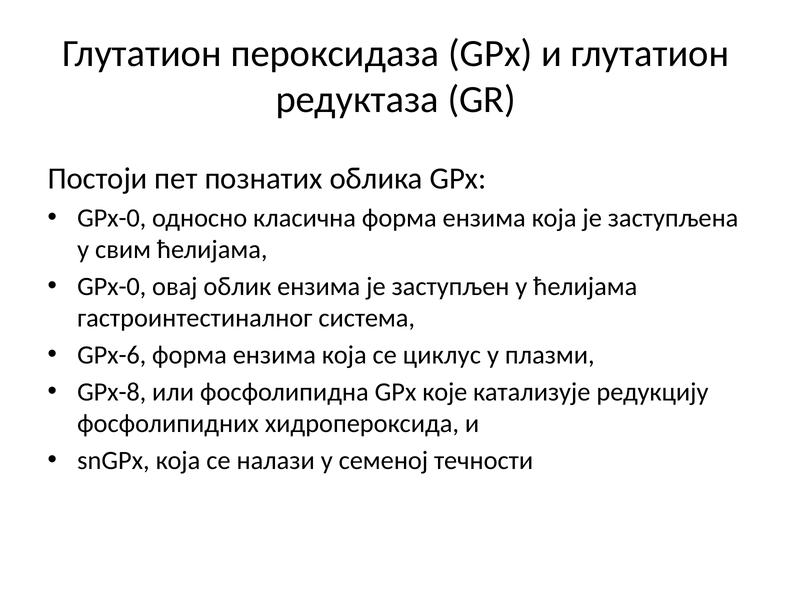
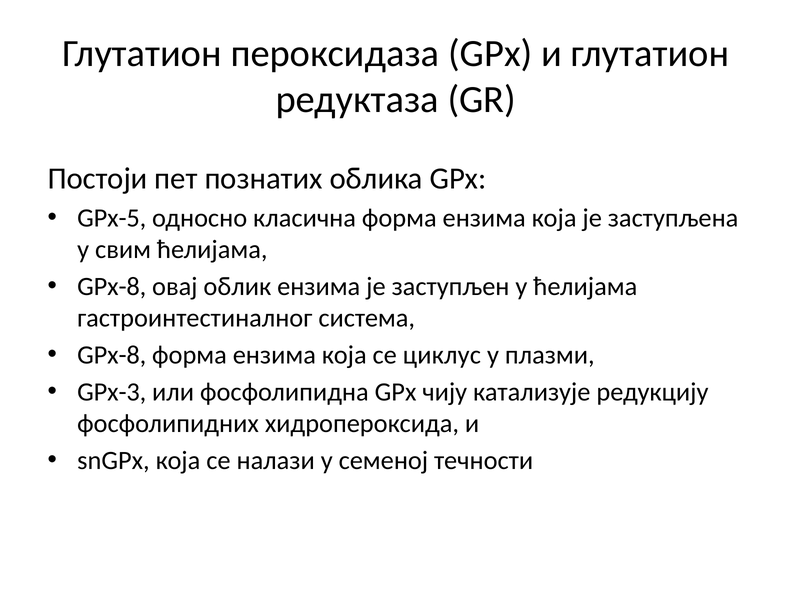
GPx-0: GPx-0 -> GPx-5 (112, 218)
GPx-0: GPx-0 -> GPx-8 (112, 287)
GPx-6: GPx-6 -> GPx-8 (112, 355)
GPx-8: GPx-8 -> GPx-3 (112, 392)
које: које -> чију (445, 392)
